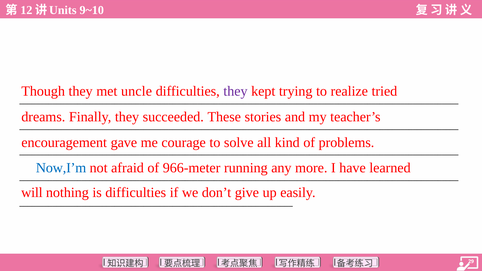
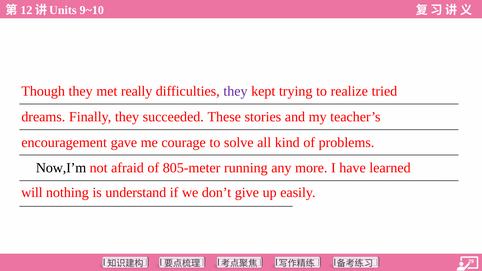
uncle: uncle -> really (137, 91)
Now,I’m colour: blue -> black (61, 168)
966-meter: 966-meter -> 805-meter (192, 168)
is difficulties: difficulties -> understand (136, 193)
